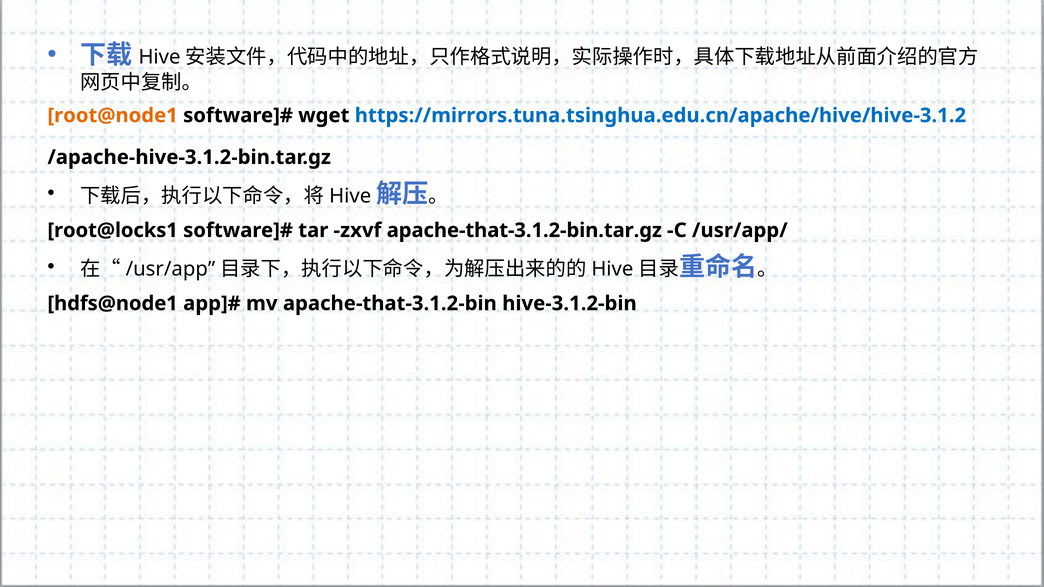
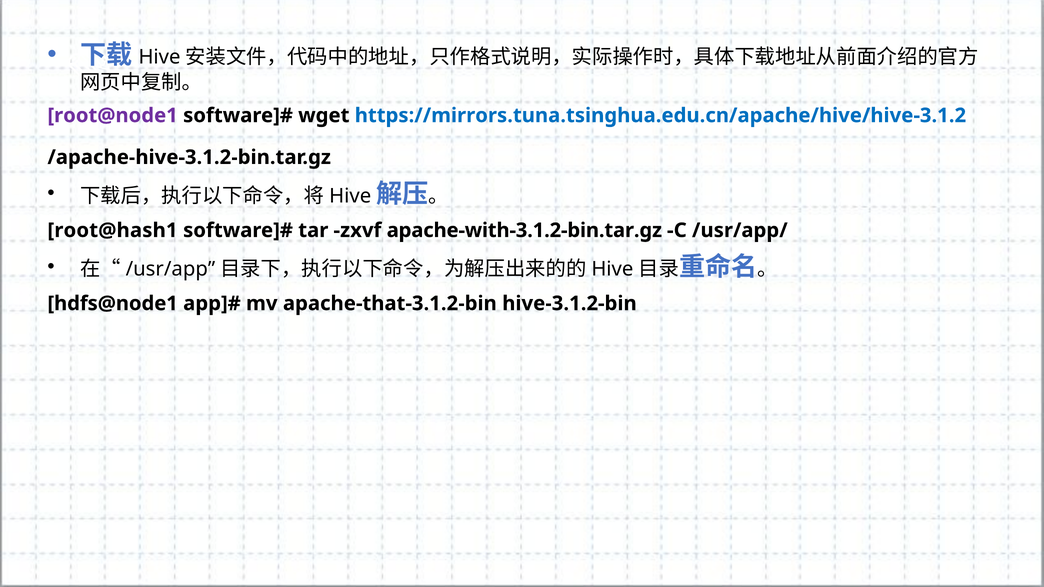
root@node1 colour: orange -> purple (113, 116)
root@locks1: root@locks1 -> root@hash1 (113, 230)
apache-that-3.1.2-bin.tar.gz: apache-that-3.1.2-bin.tar.gz -> apache-with-3.1.2-bin.tar.gz (524, 230)
